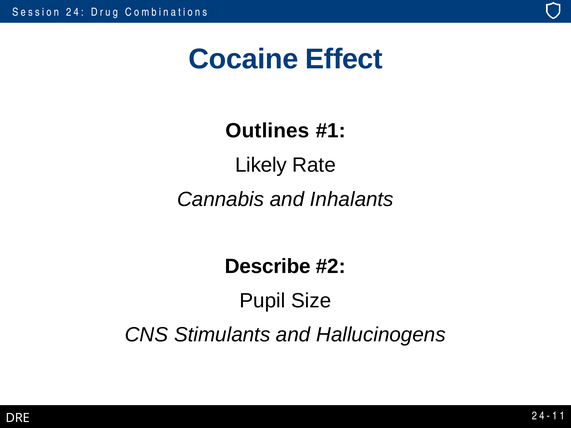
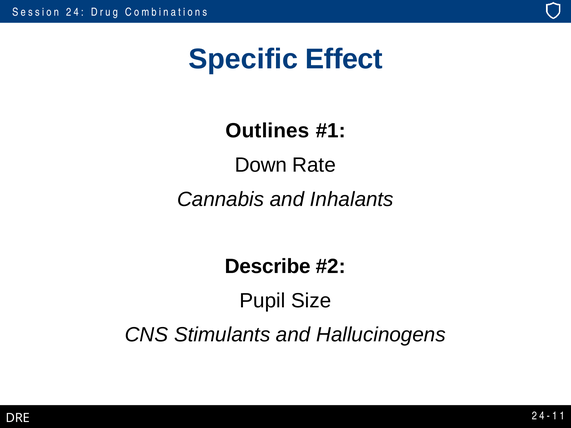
Cocaine: Cocaine -> Specific (243, 59)
Likely: Likely -> Down (261, 165)
